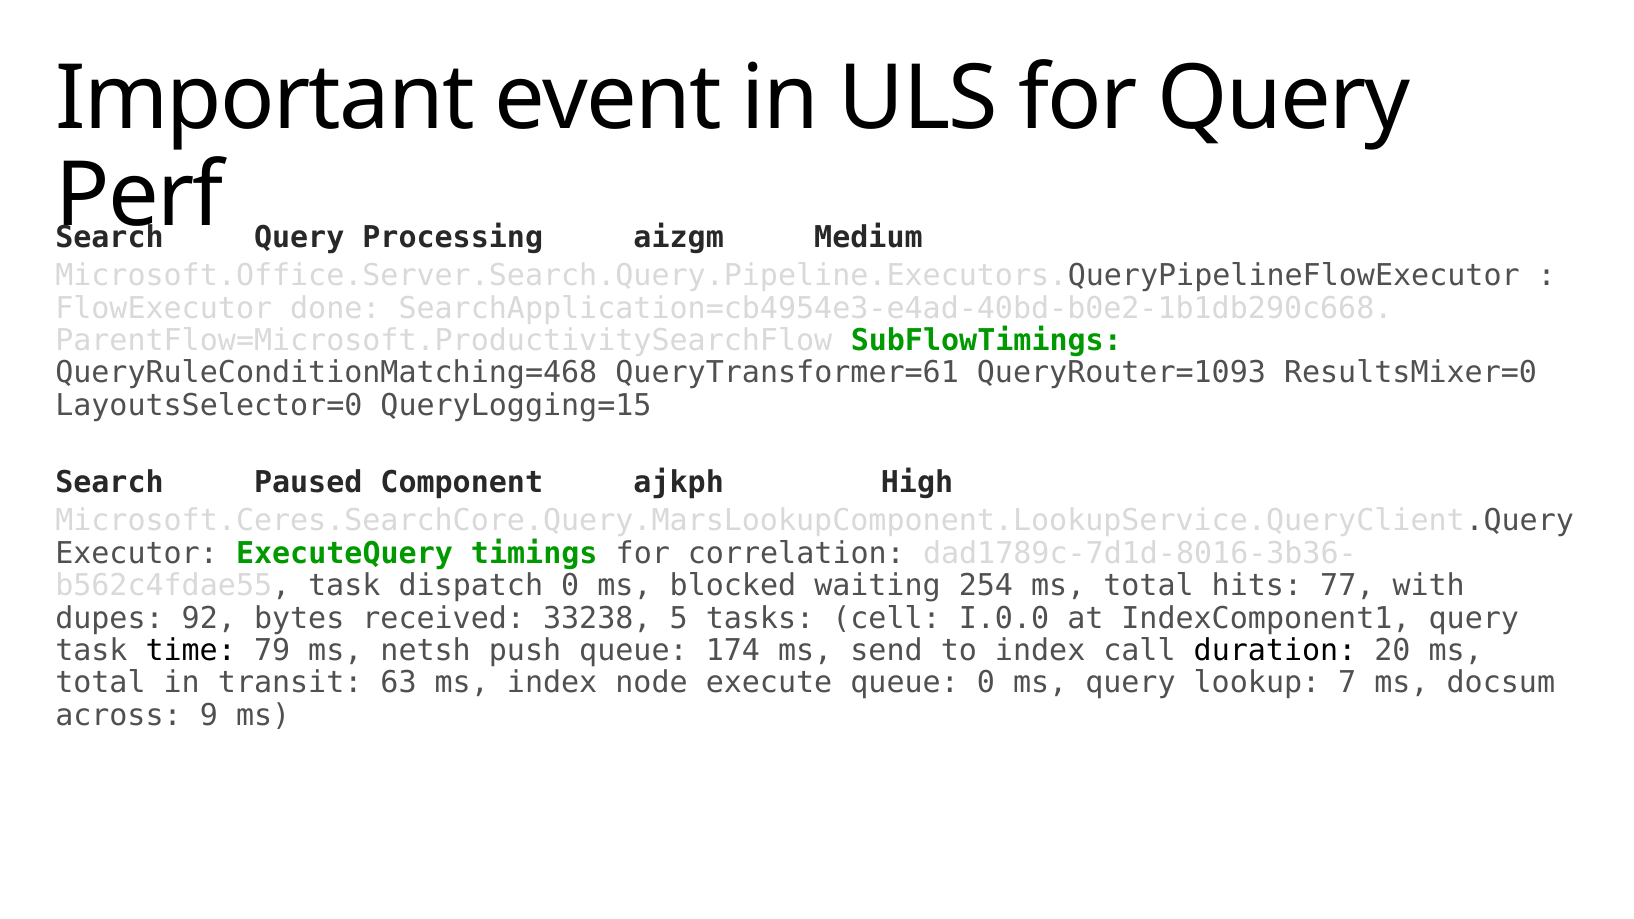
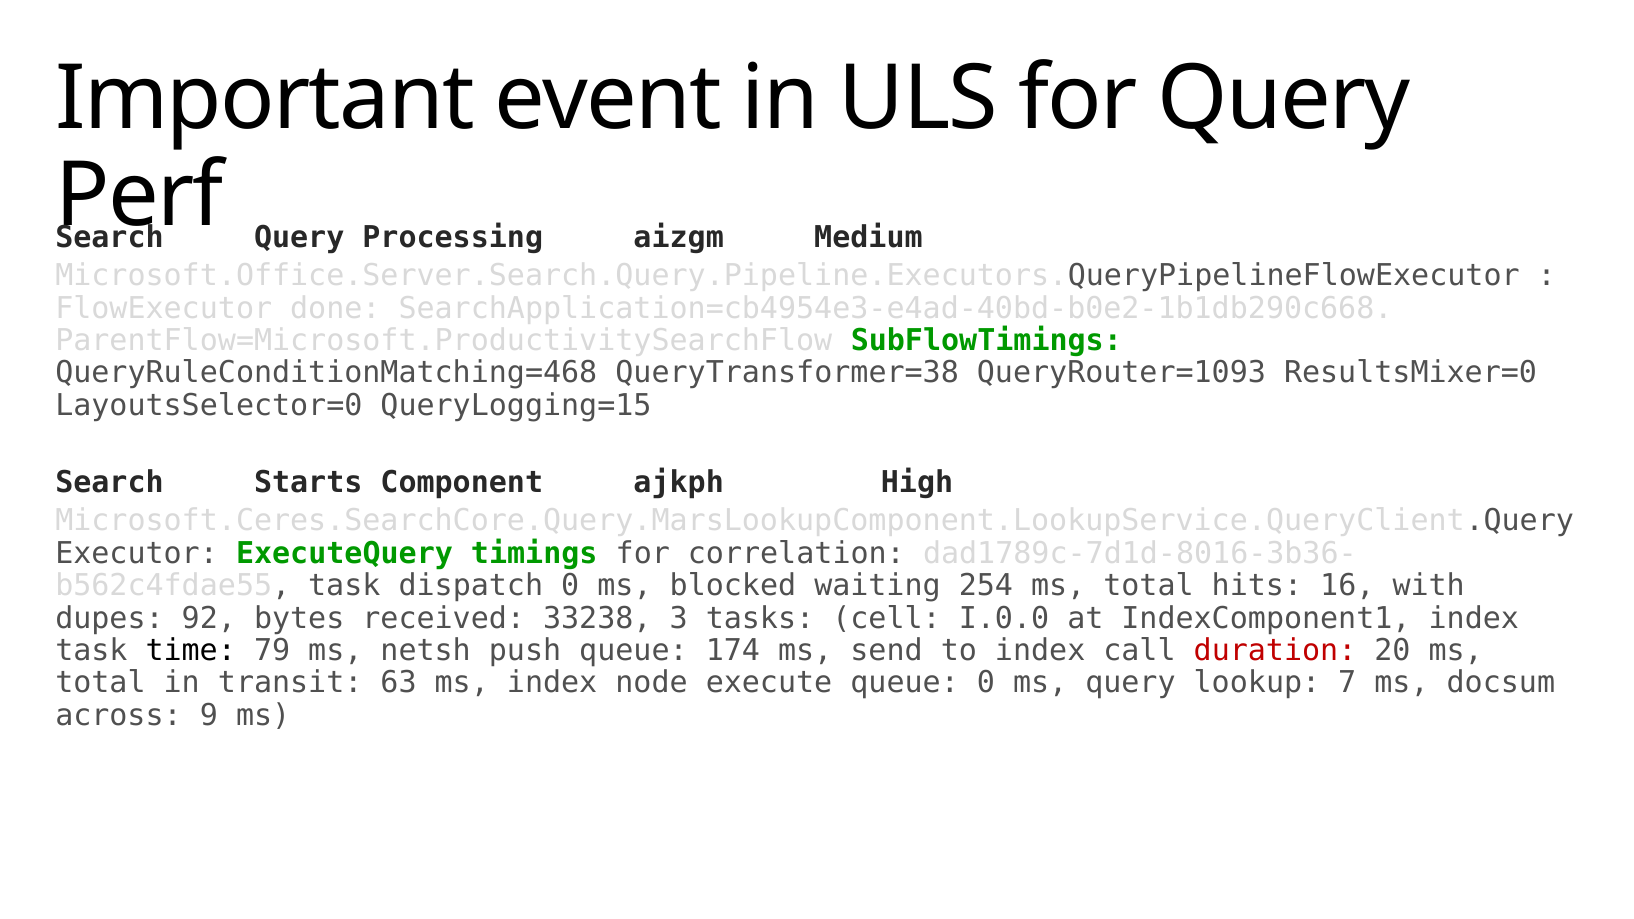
QueryTransformer=61: QueryTransformer=61 -> QueryTransformer=38 (787, 373)
Paused: Paused -> Starts (308, 482)
77: 77 -> 16 (1347, 586)
5: 5 -> 3 (679, 618)
IndexComponent1 query: query -> index (1474, 618)
duration colour: black -> red (1275, 651)
